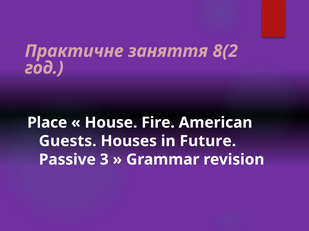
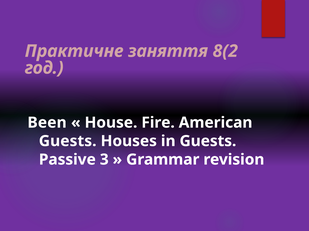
Place: Place -> Been (47, 123)
in Future: Future -> Guests (208, 141)
